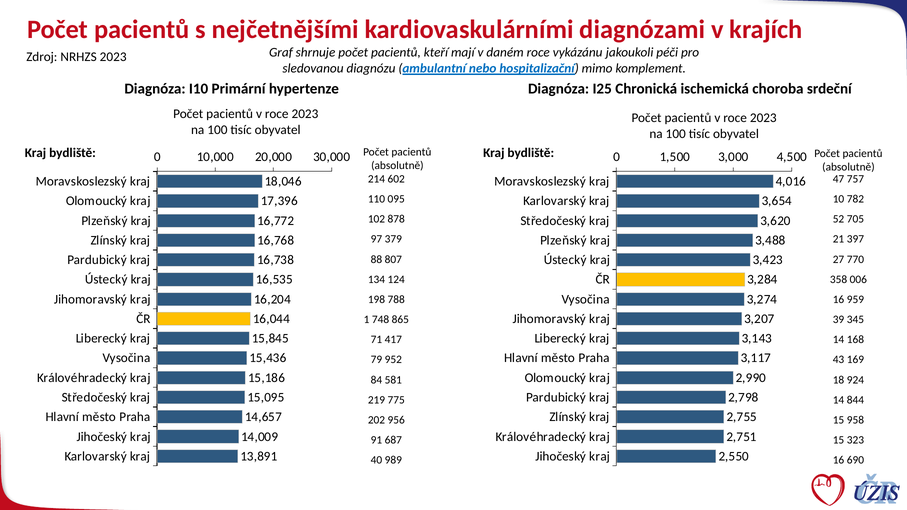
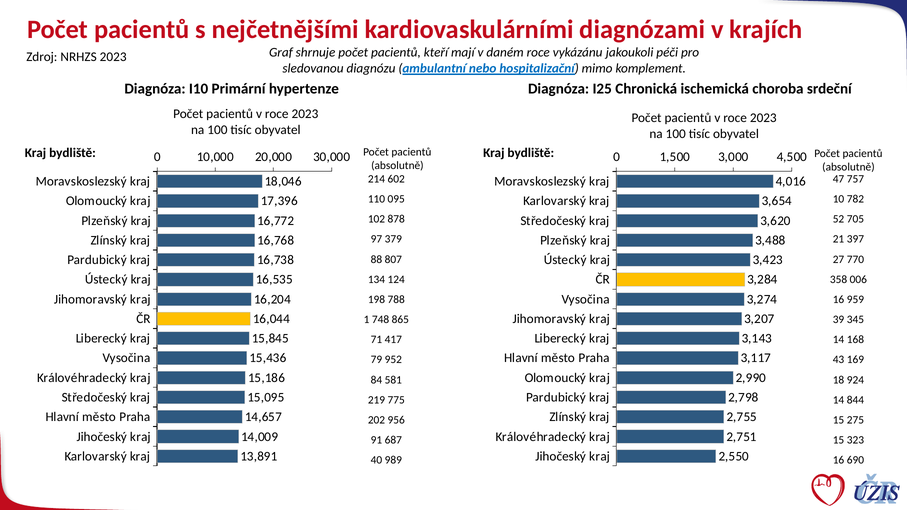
958: 958 -> 275 (855, 420)
